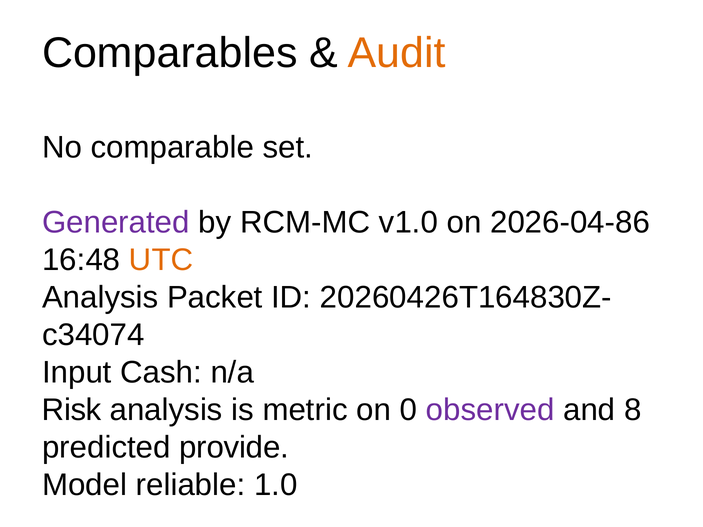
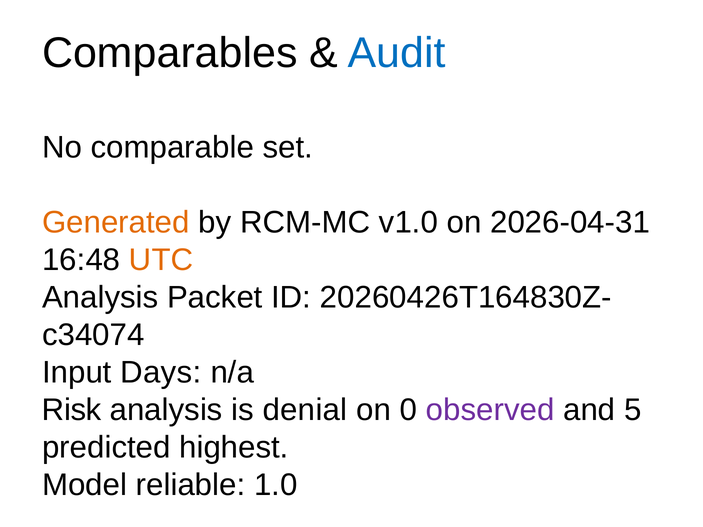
Audit colour: orange -> blue (397, 53)
Generated colour: purple -> orange (116, 222)
2026-04-86: 2026-04-86 -> 2026-04-31 (570, 222)
Cash: Cash -> Days (161, 372)
metric: metric -> denial (305, 410)
8: 8 -> 5 (633, 410)
provide: provide -> highest (234, 447)
